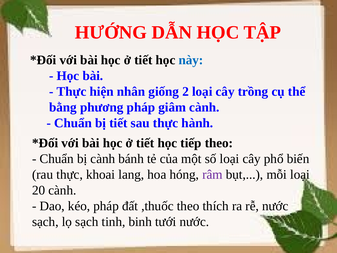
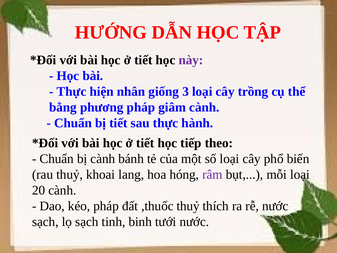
này colour: blue -> purple (191, 60)
2: 2 -> 3 (186, 92)
rau thực: thực -> thuỷ (70, 174)
,thuốc theo: theo -> thuỷ (188, 206)
